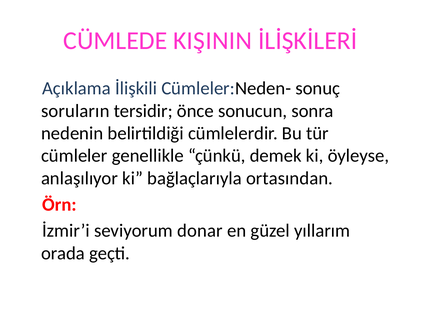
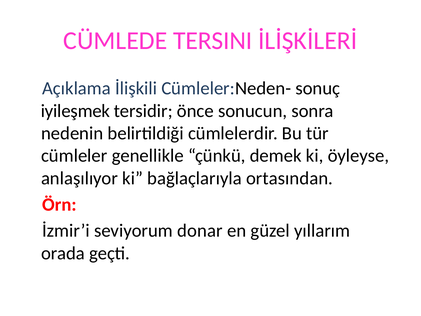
KIŞININ: KIŞININ -> TERSINI (213, 41)
soruların: soruların -> iyileşmek (75, 111)
